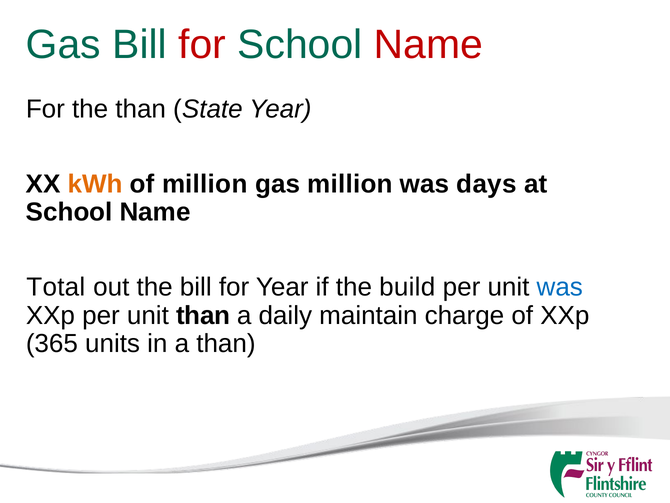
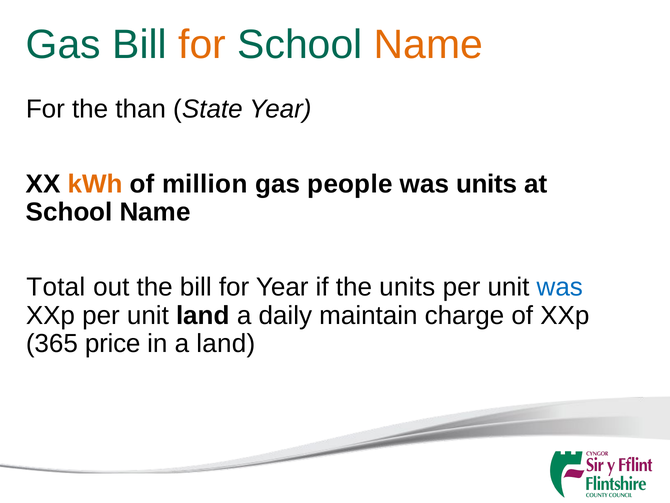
for colour: red -> orange (202, 45)
Name colour: red -> orange (428, 45)
gas million: million -> people (350, 184)
was days: days -> units (487, 184)
the build: build -> units (407, 287)
unit than: than -> land (203, 315)
units: units -> price (113, 343)
a than: than -> land (226, 343)
